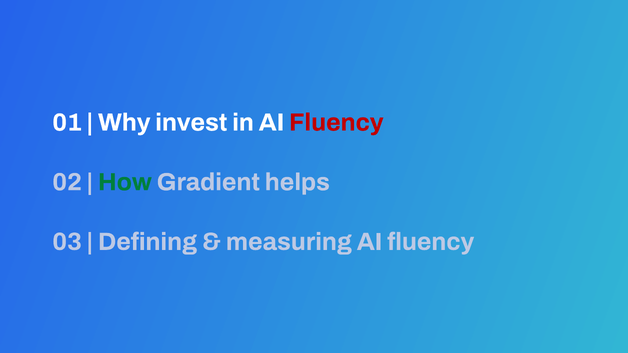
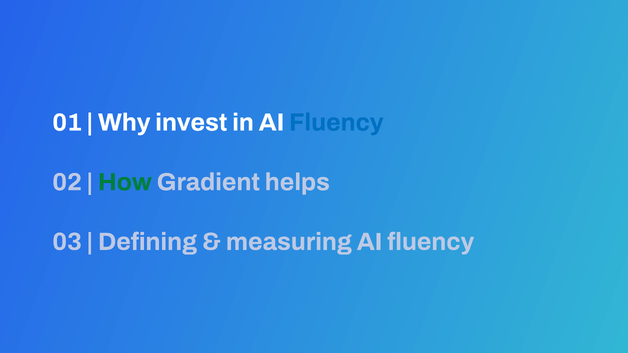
Fluency colour: red -> blue (336, 123)
